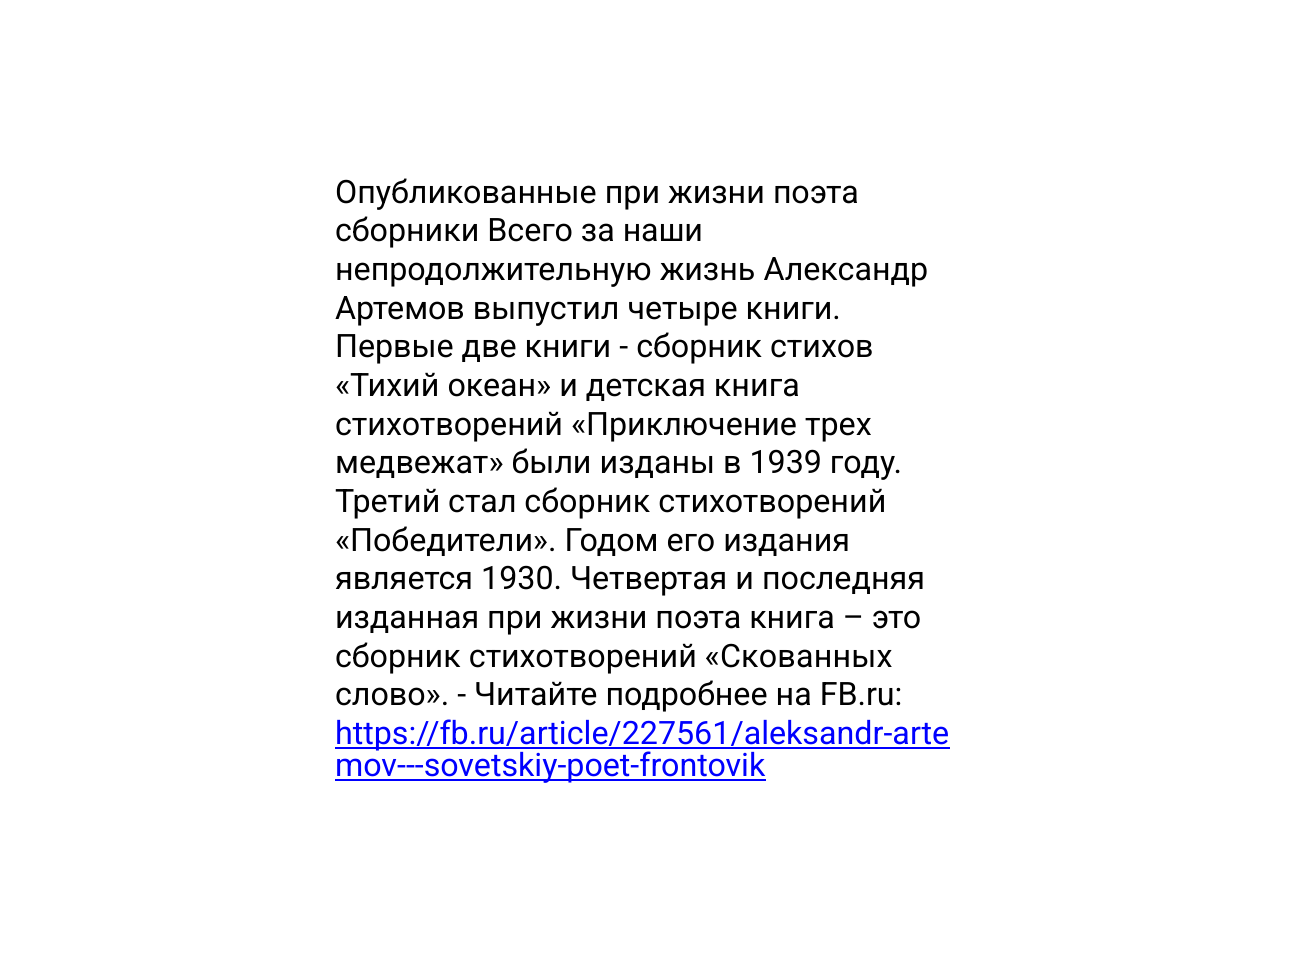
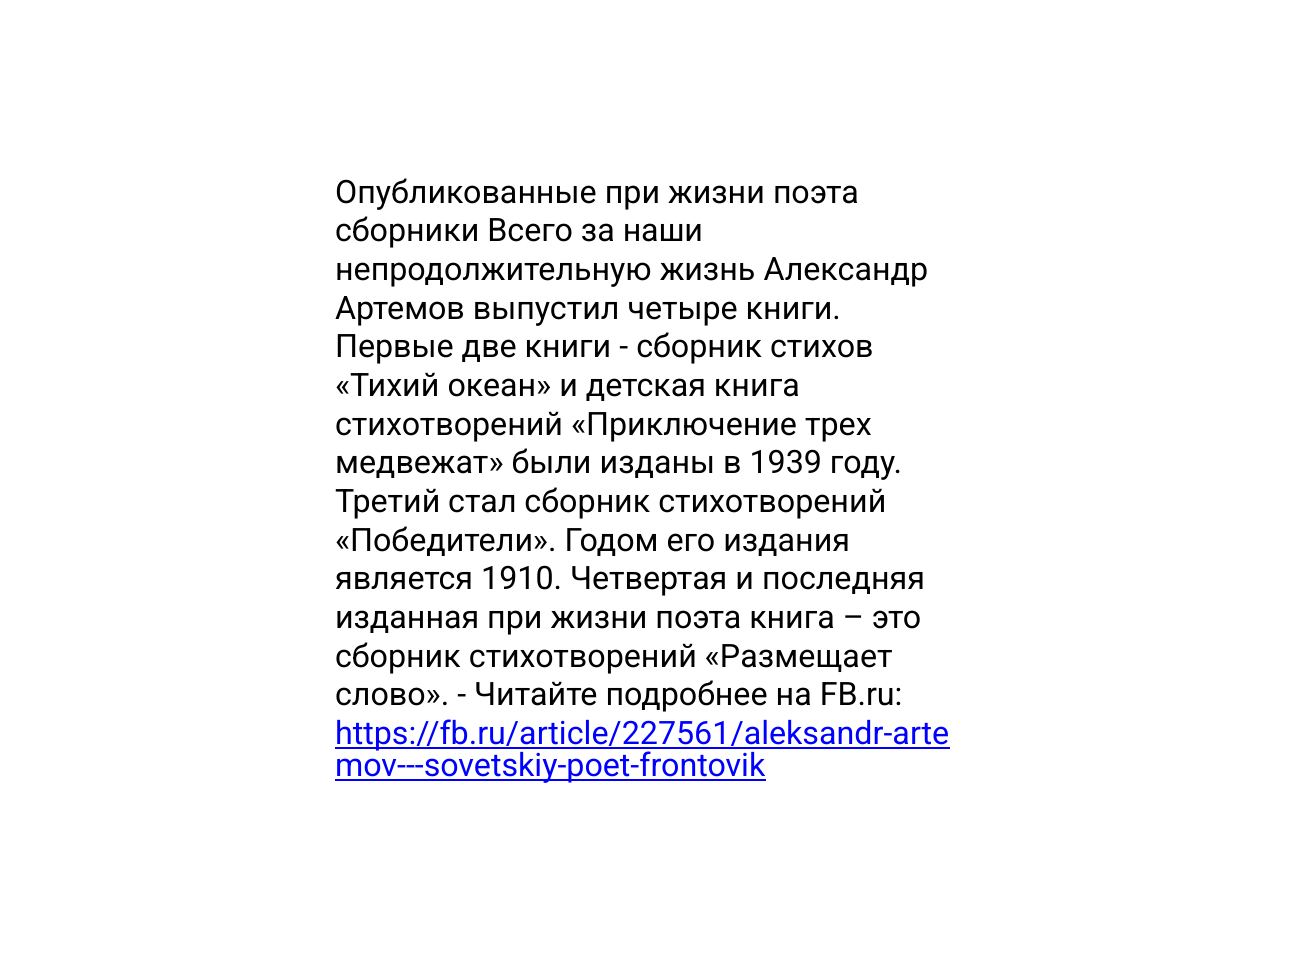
1930: 1930 -> 1910 (522, 580)
Скованных: Скованных -> Размещает (799, 657)
